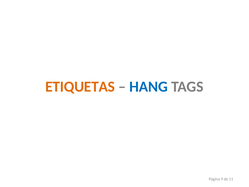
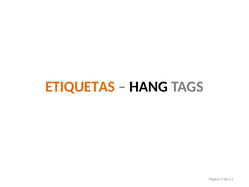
HANG colour: blue -> black (149, 86)
